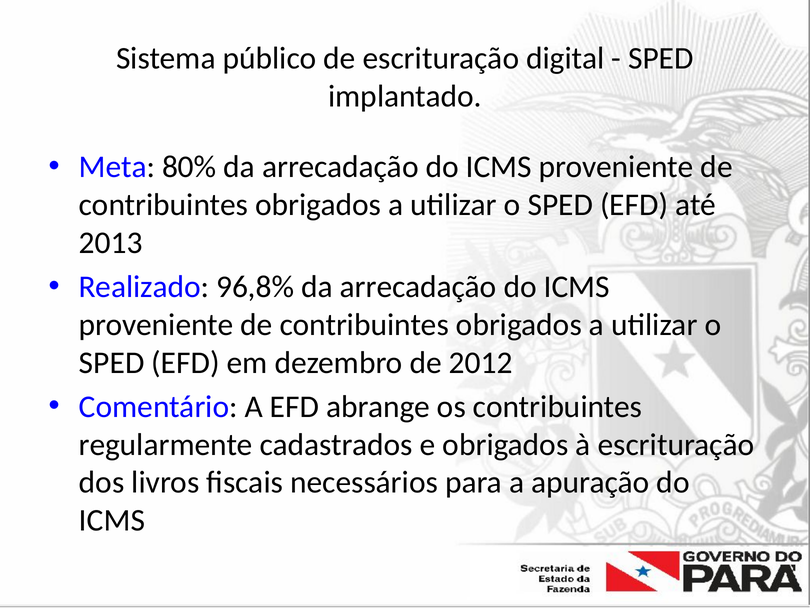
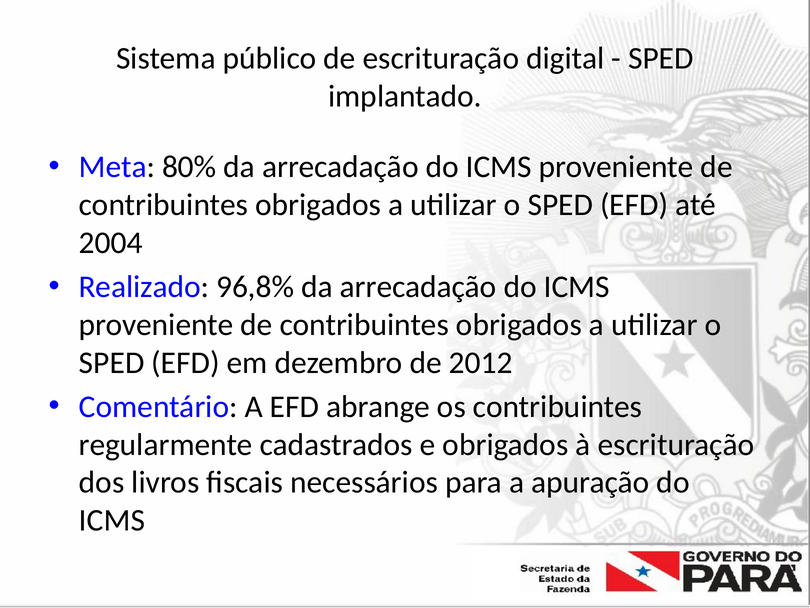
2013: 2013 -> 2004 (111, 243)
